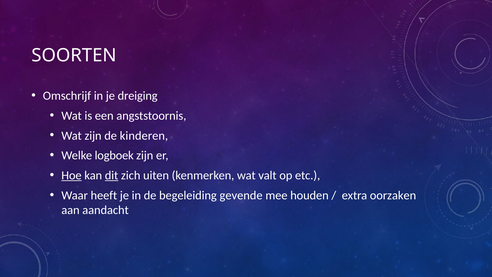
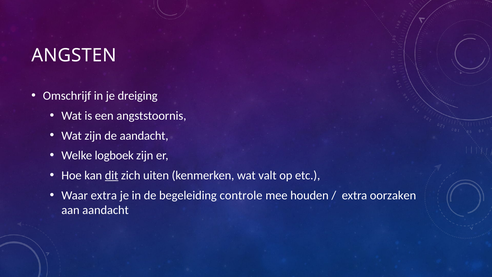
SOORTEN: SOORTEN -> ANGSTEN (74, 55)
de kinderen: kinderen -> aandacht (144, 135)
Hoe underline: present -> none (71, 175)
Waar heeft: heeft -> extra (104, 195)
gevende: gevende -> controle (241, 195)
